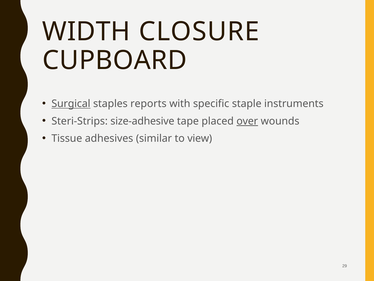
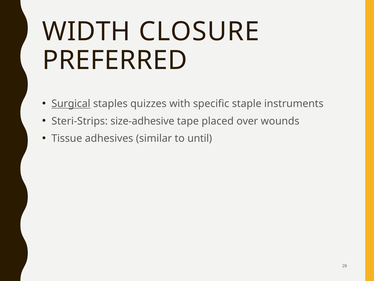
CUPBOARD: CUPBOARD -> PREFERRED (115, 60)
reports: reports -> quizzes (148, 104)
over underline: present -> none (247, 121)
view: view -> until (200, 138)
